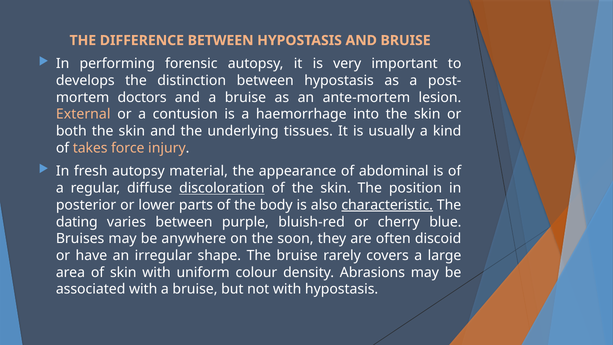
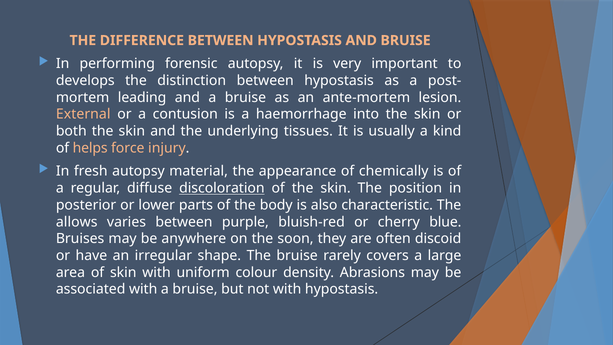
doctors: doctors -> leading (142, 97)
takes: takes -> helps (90, 148)
abdominal: abdominal -> chemically (394, 171)
characteristic underline: present -> none (387, 205)
dating: dating -> allows (77, 222)
